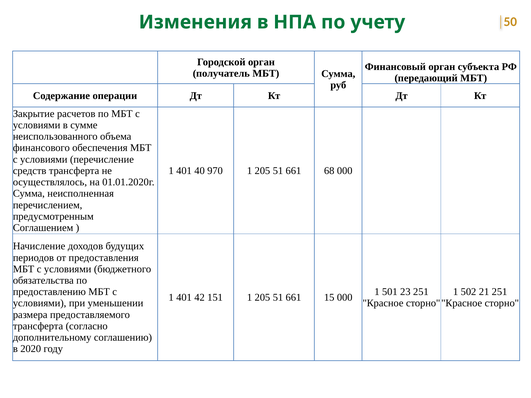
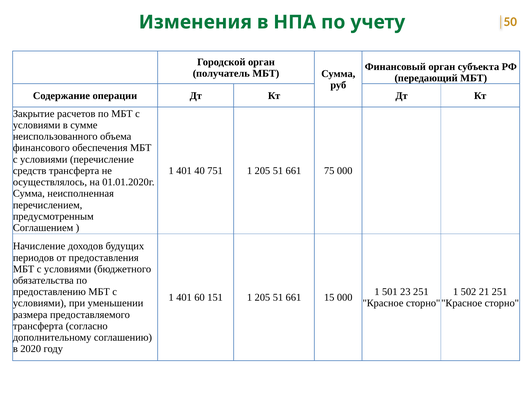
970: 970 -> 751 (215, 171)
68: 68 -> 75 (329, 171)
42: 42 -> 60 (200, 298)
